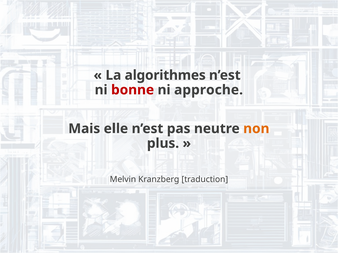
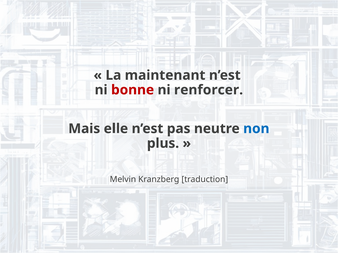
algorithmes: algorithmes -> maintenant (165, 75)
approche: approche -> renforcer (209, 90)
non colour: orange -> blue (256, 129)
